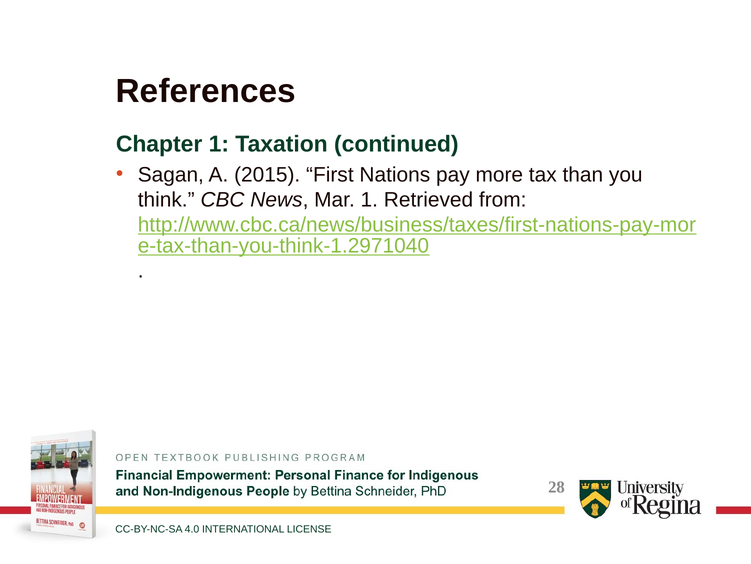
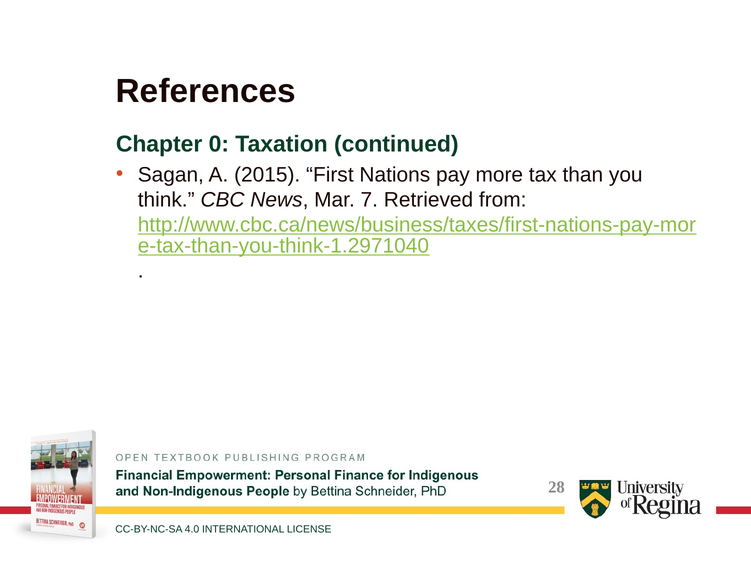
Chapter 1: 1 -> 0 (219, 144)
Mar 1: 1 -> 7 (369, 199)
